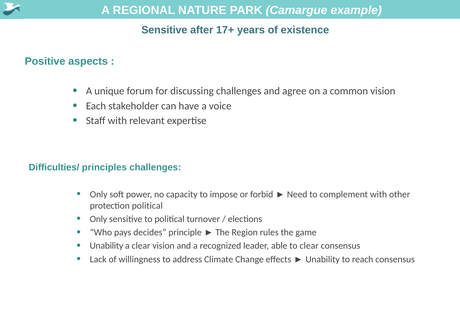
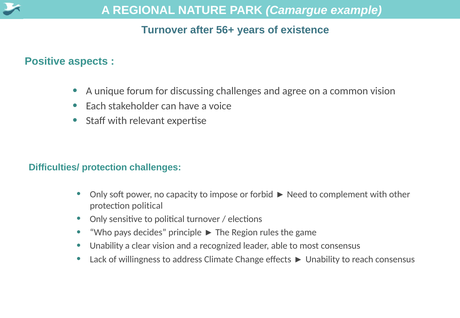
Sensitive: Sensitive -> Turnover (164, 30)
17+: 17+ -> 56+ (225, 30)
Difficulties/ principles: principles -> protection (104, 168)
to clear: clear -> most (309, 246)
